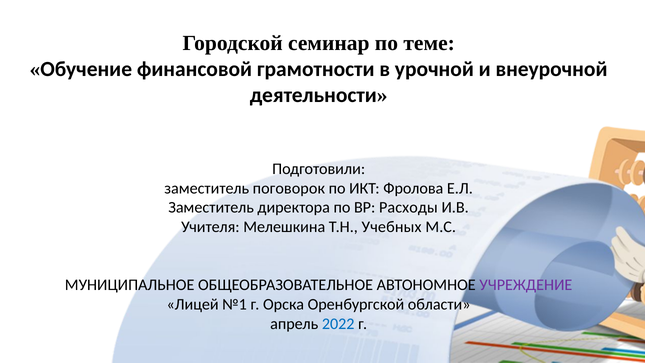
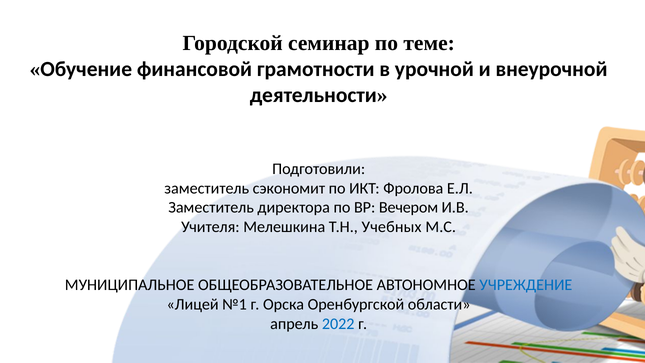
поговорок: поговорок -> сэкономит (289, 188)
Расходы: Расходы -> Вечером (409, 207)
УЧРЕЖДЕНИЕ colour: purple -> blue (526, 285)
